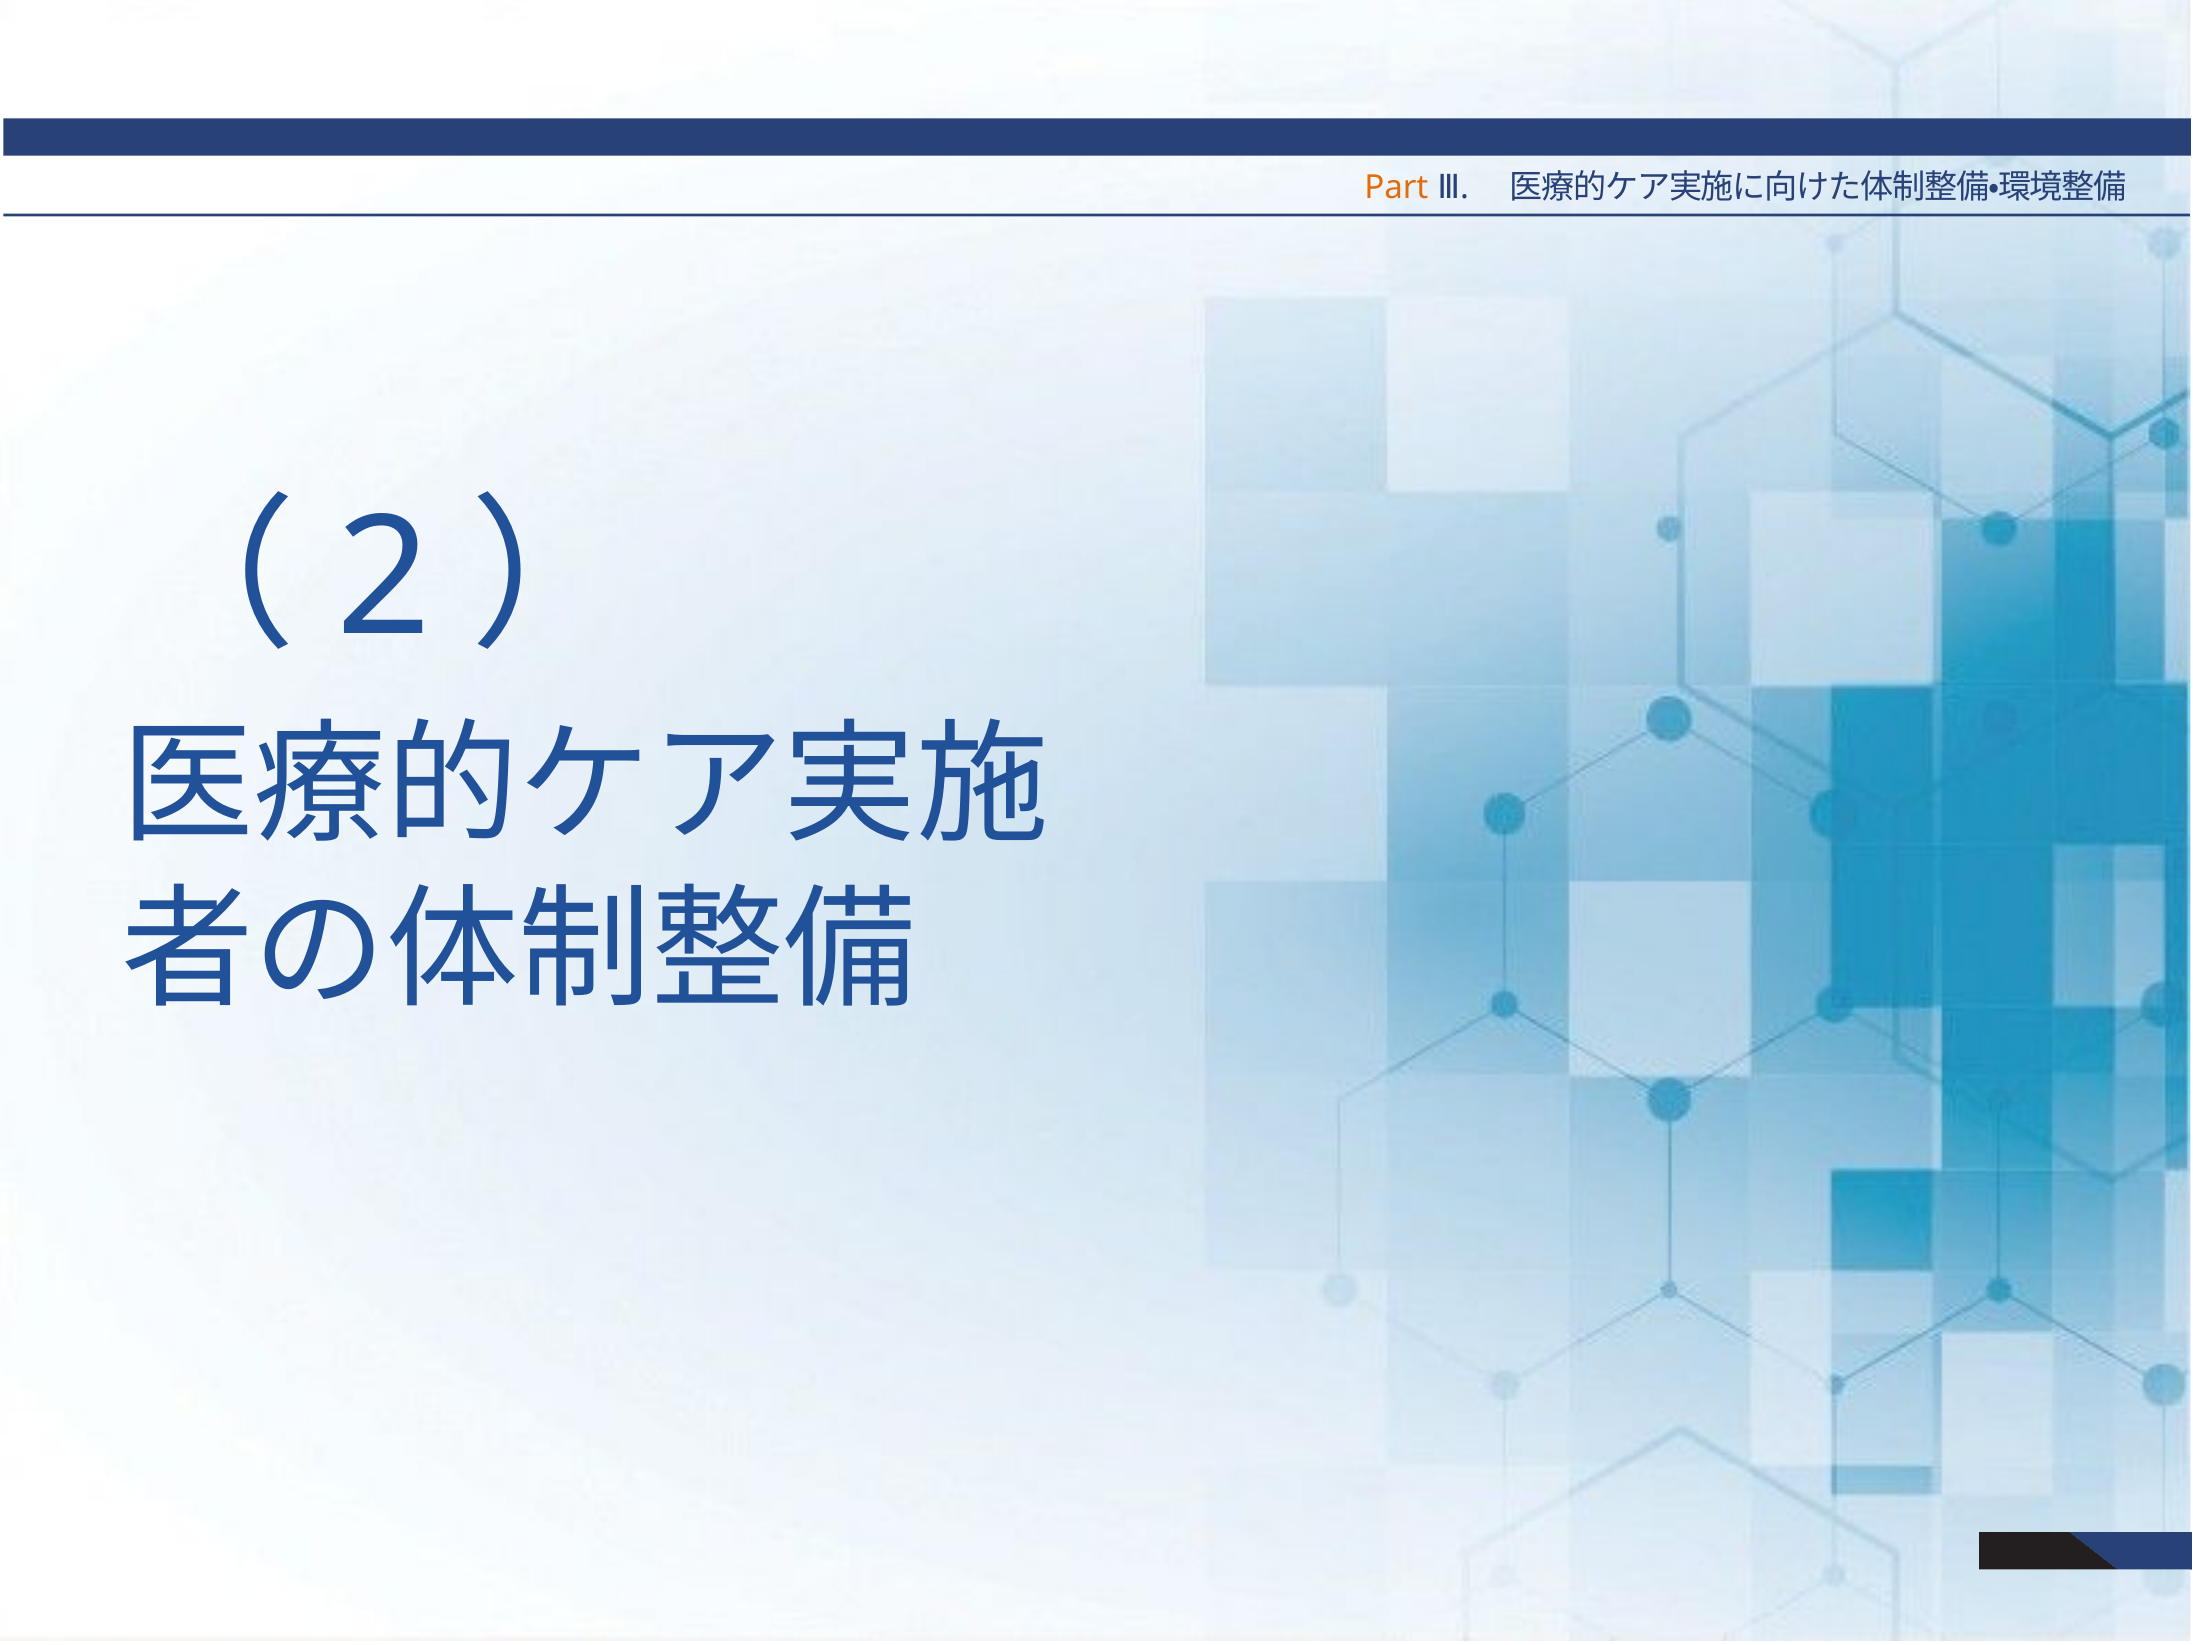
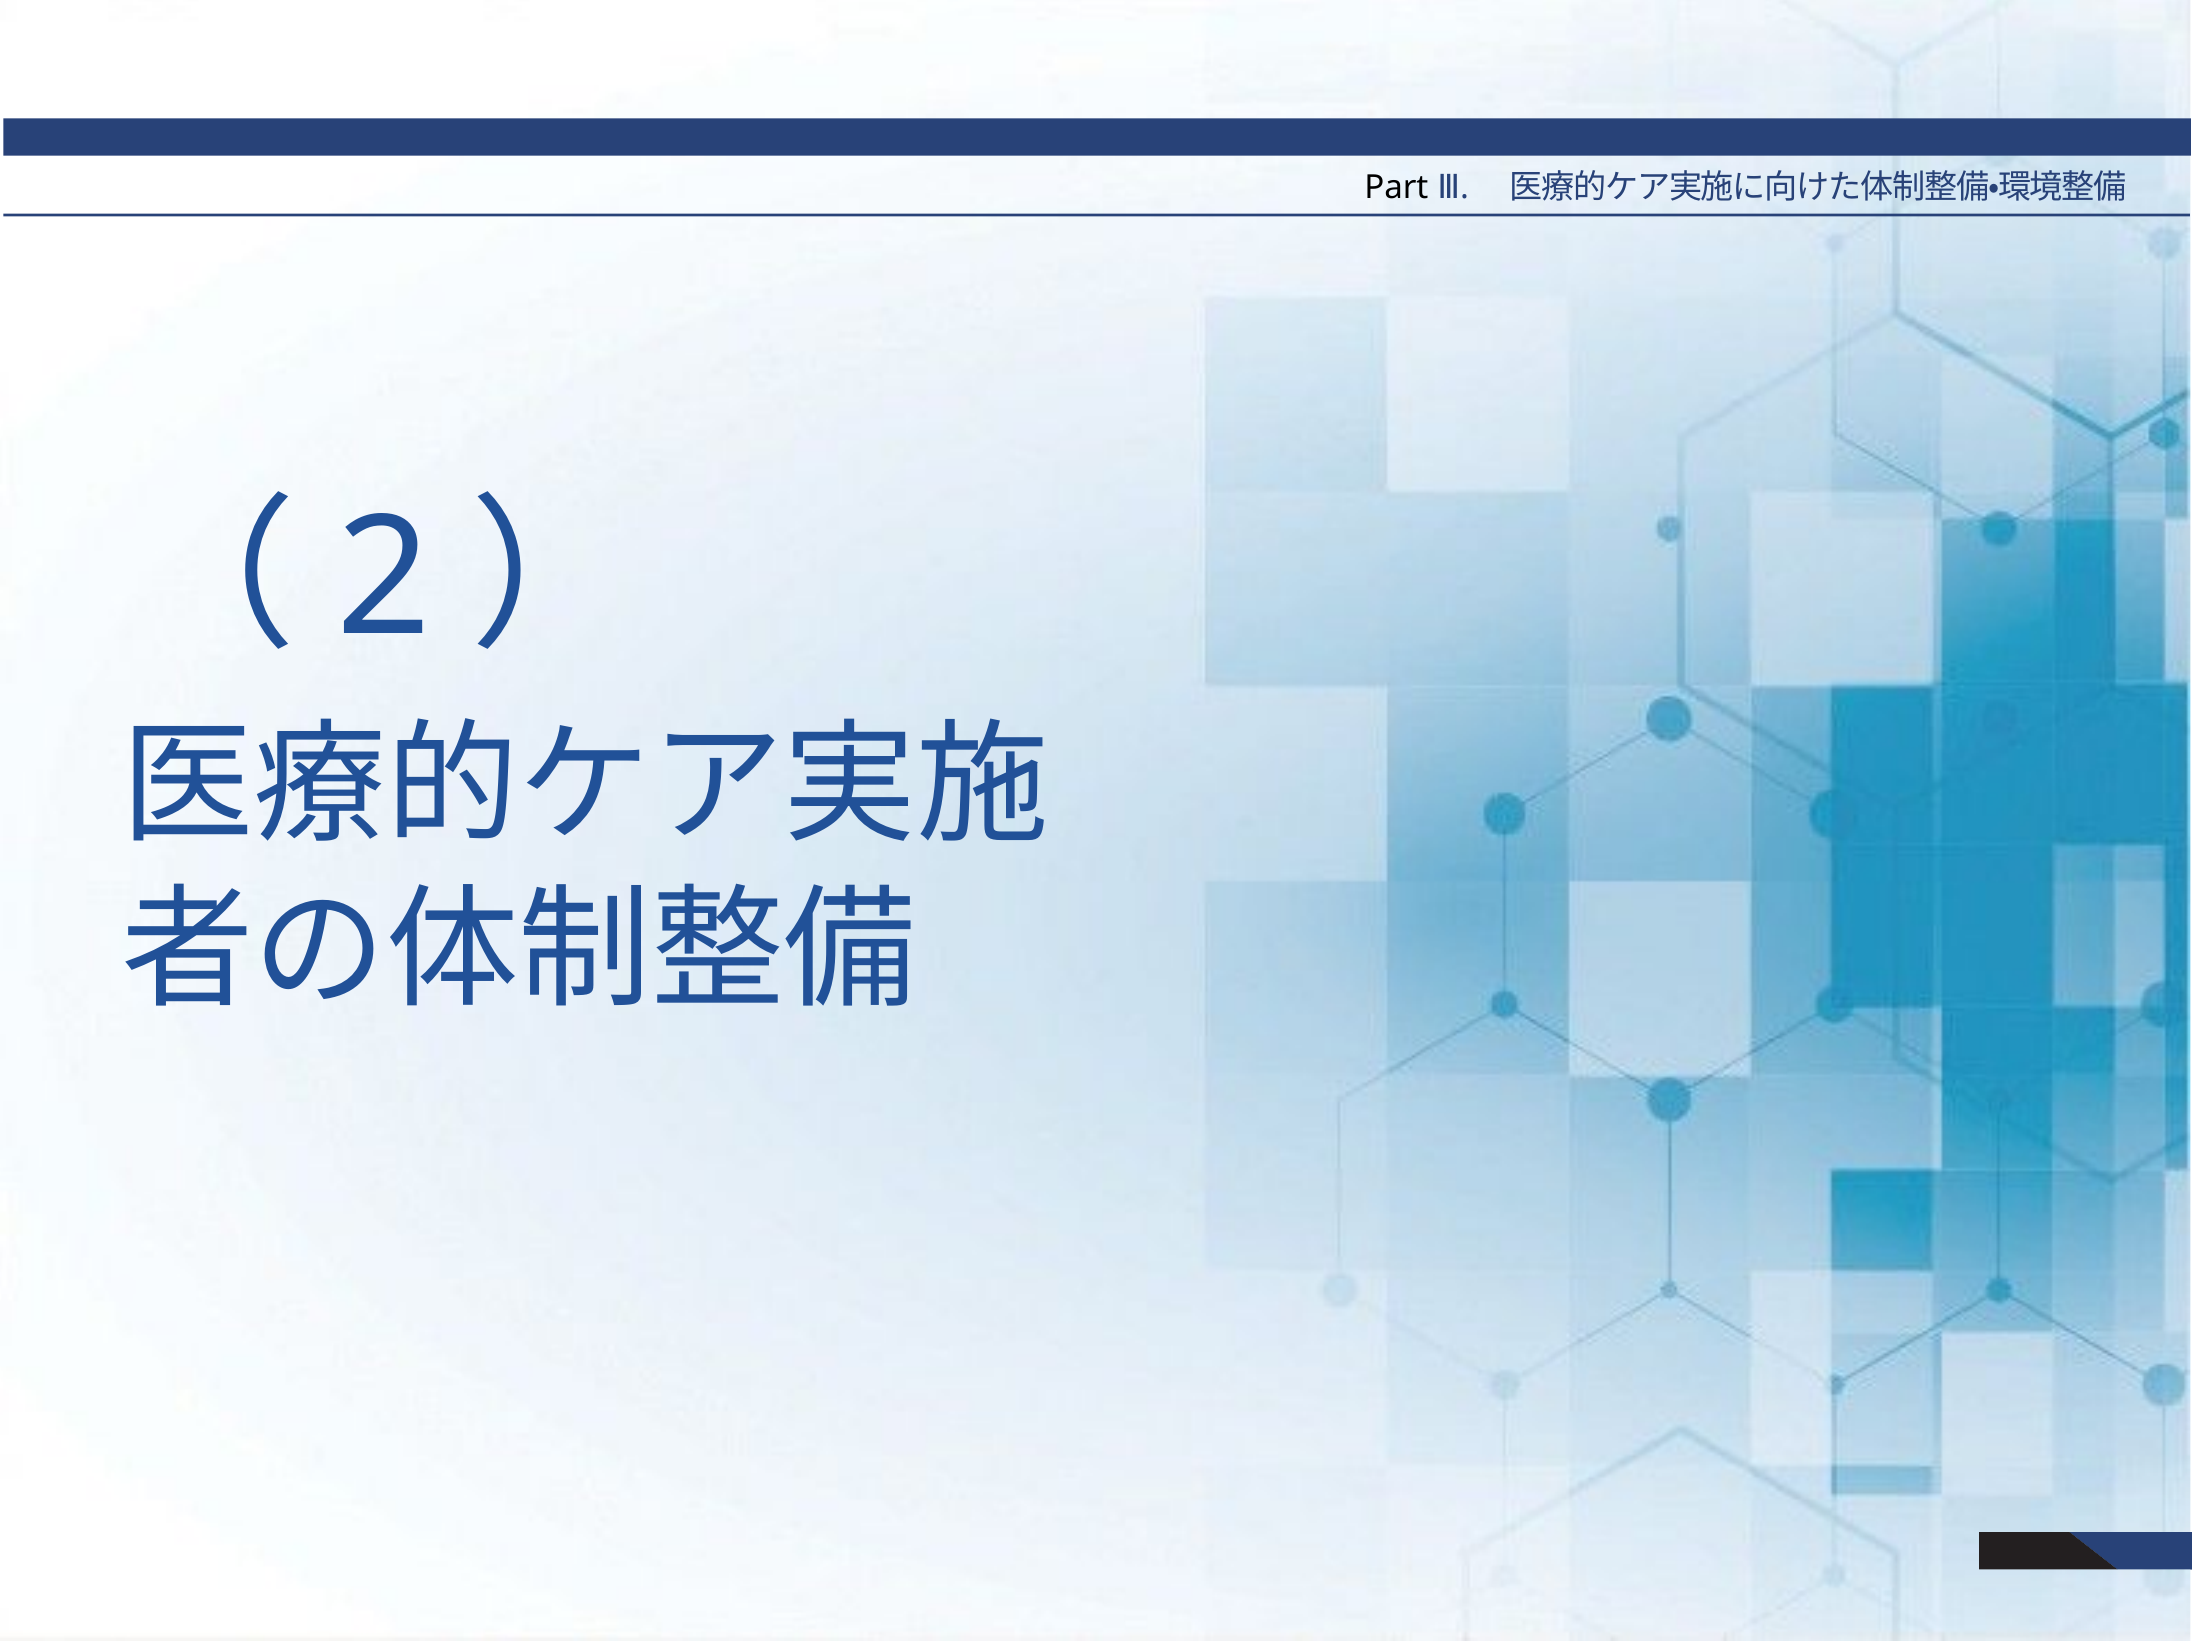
Part colour: orange -> black (1396, 187)
